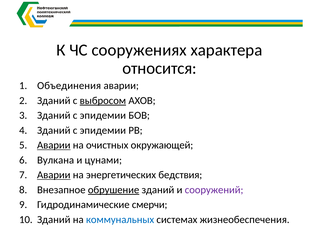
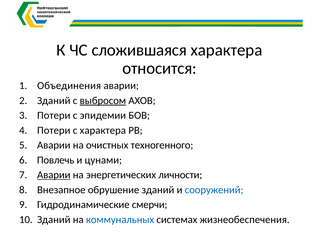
сооружениях: сооружениях -> сложившаяся (139, 50)
Зданий: Зданий -> Потери (54, 116)
Зданий: Зданий -> Потери (54, 130)
эпидемии: эпидемии -> характера (103, 130)
Аварии underline: present -> none (54, 145)
окружающей: окружающей -> техногенного (162, 145)
Вулкана: Вулкана -> Повлечь (56, 160)
бедствия: бедствия -> личности (180, 175)
обрушение underline: present -> none (114, 190)
сооружений colour: purple -> blue (214, 190)
